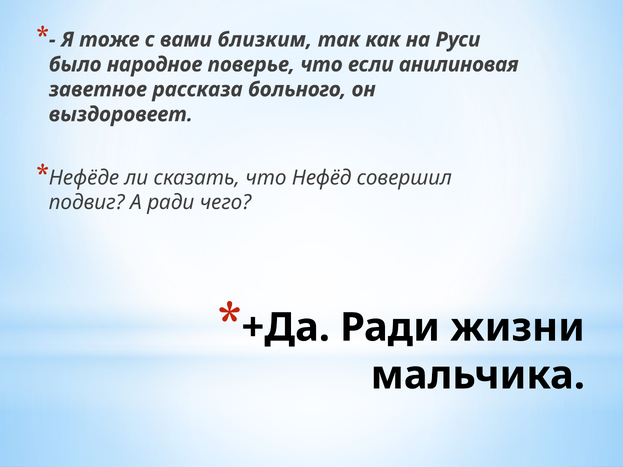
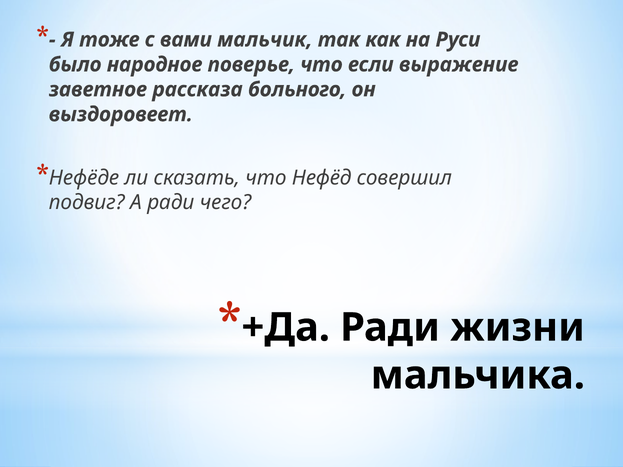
близким: близким -> мальчик (265, 40)
анилиновая: анилиновая -> выражение (459, 65)
